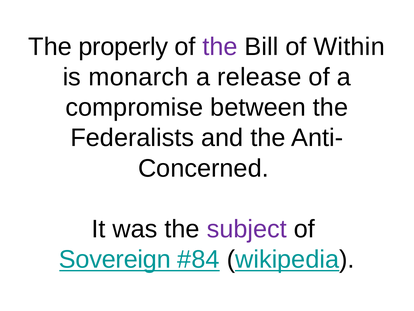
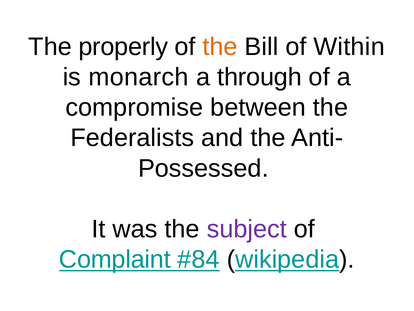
the colour: purple -> orange (220, 47)
release: release -> through (260, 77)
Concerned: Concerned -> Possessed (203, 168)
Sovereign: Sovereign -> Complaint (115, 259)
